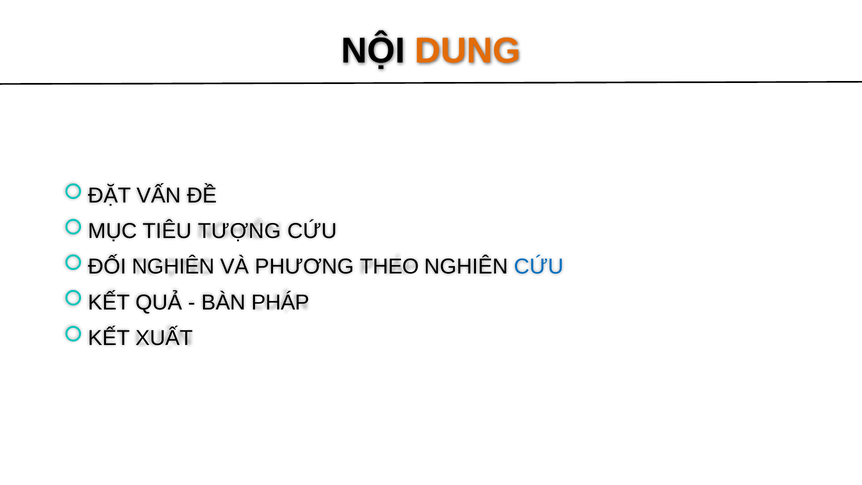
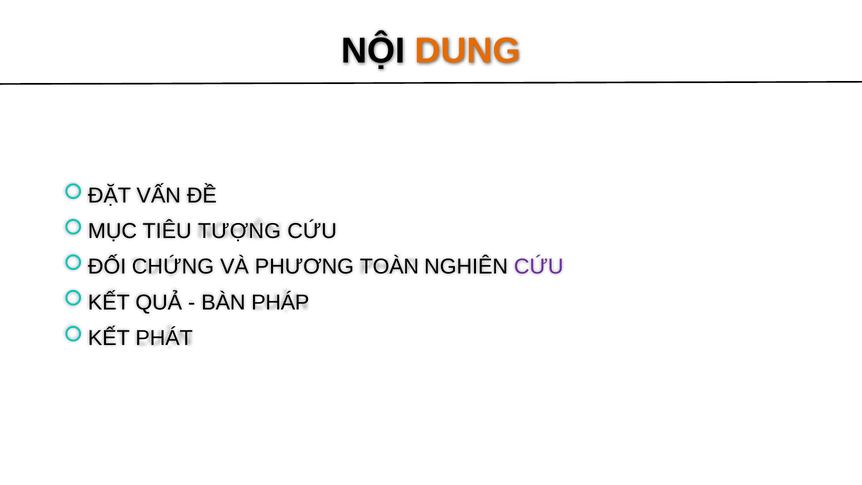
NGHIÊN: NGHIÊN -> CHỨNG (173, 267)
THEO: THEO -> TOÀN (389, 267)
CỨU colour: blue -> purple (539, 267)
XUẤT: XUẤT -> PHÁT (164, 338)
